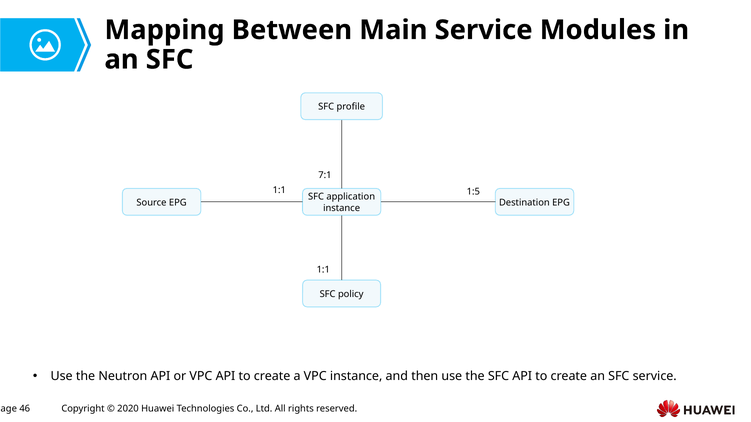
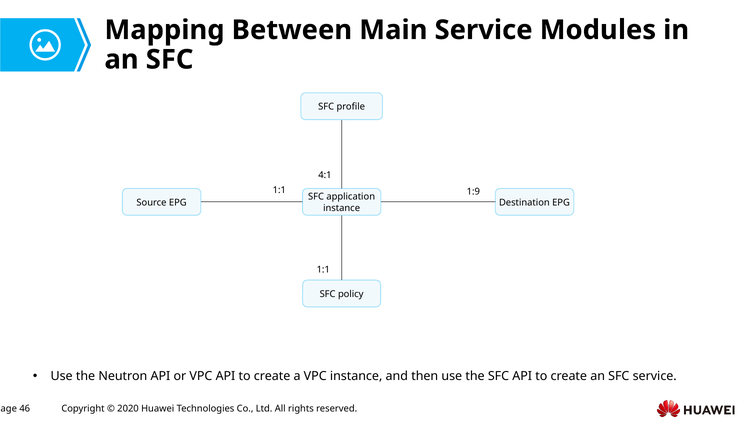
7:1: 7:1 -> 4:1 (325, 175)
1:5: 1:5 -> 1:9 (473, 192)
